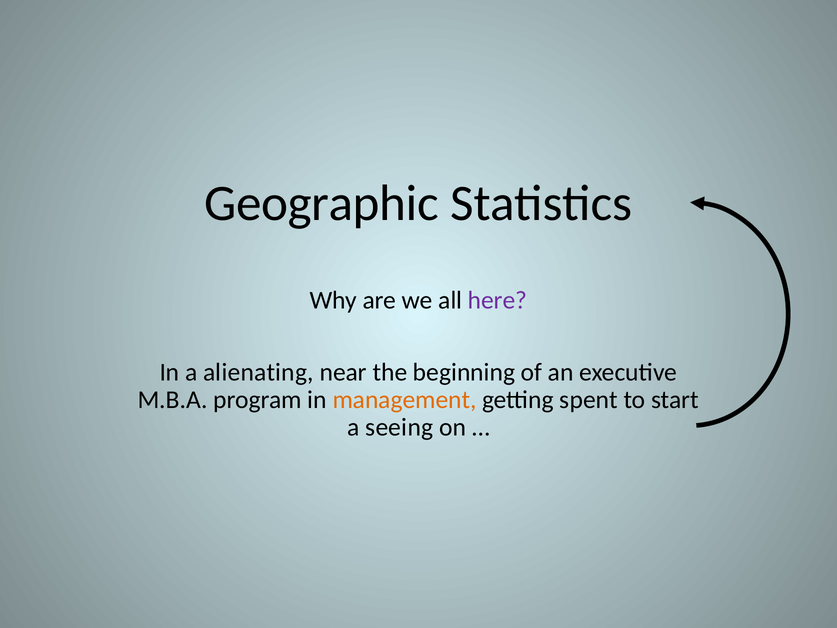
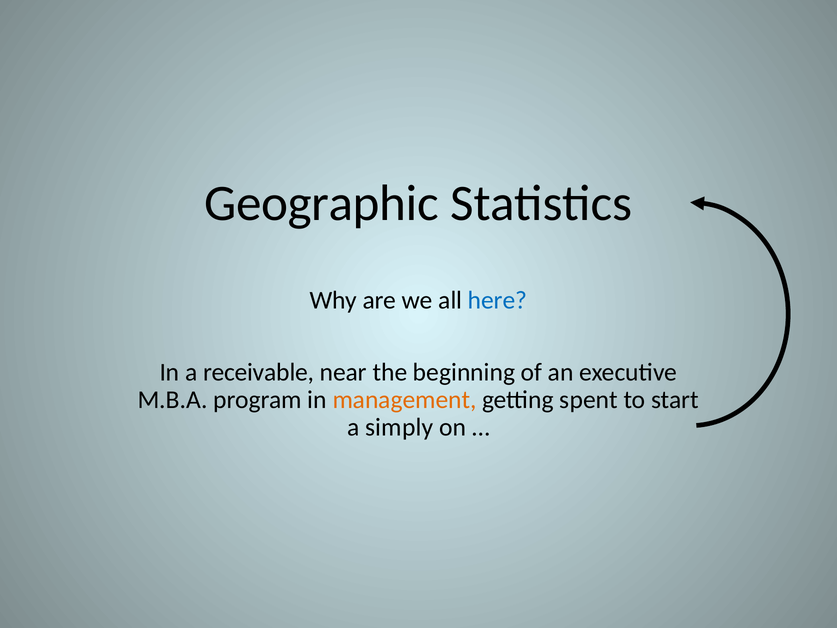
here colour: purple -> blue (498, 300)
alienating: alienating -> receivable (259, 372)
seeing: seeing -> simply (399, 427)
